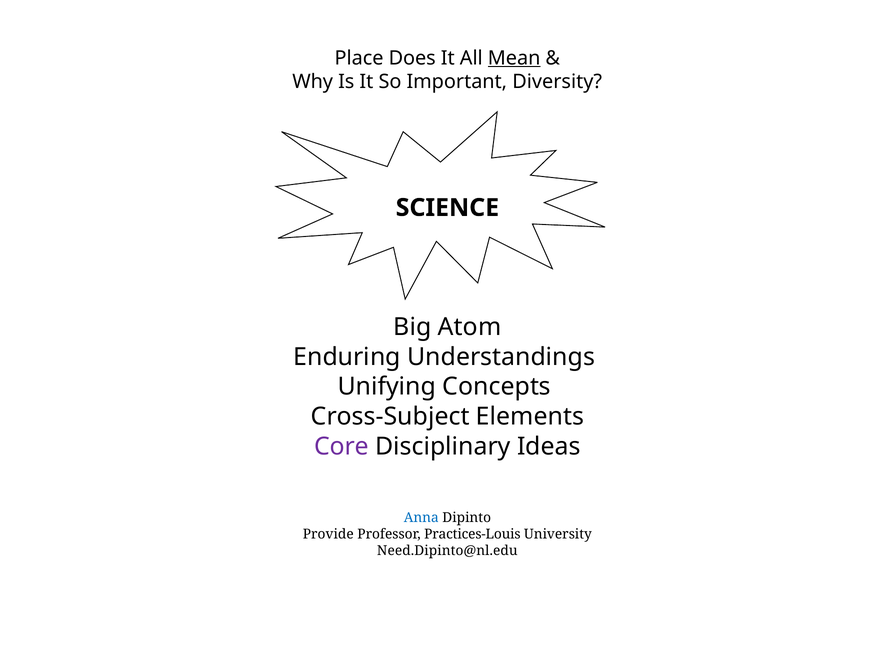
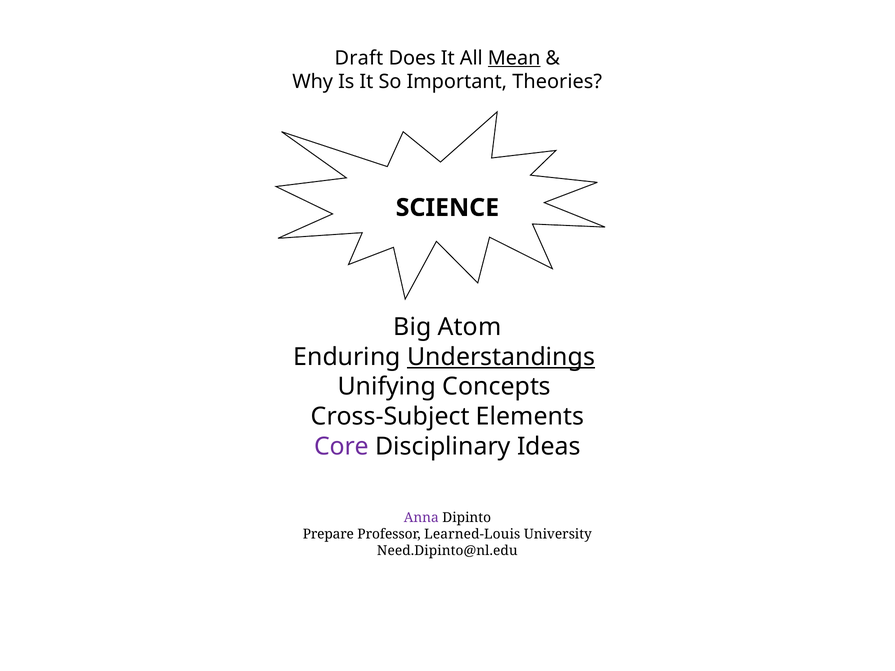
Place: Place -> Draft (359, 58)
Diversity: Diversity -> Theories (557, 82)
Understandings underline: none -> present (501, 357)
Anna colour: blue -> purple (421, 518)
Provide: Provide -> Prepare (328, 535)
Practices-Louis: Practices-Louis -> Learned-Louis (472, 535)
